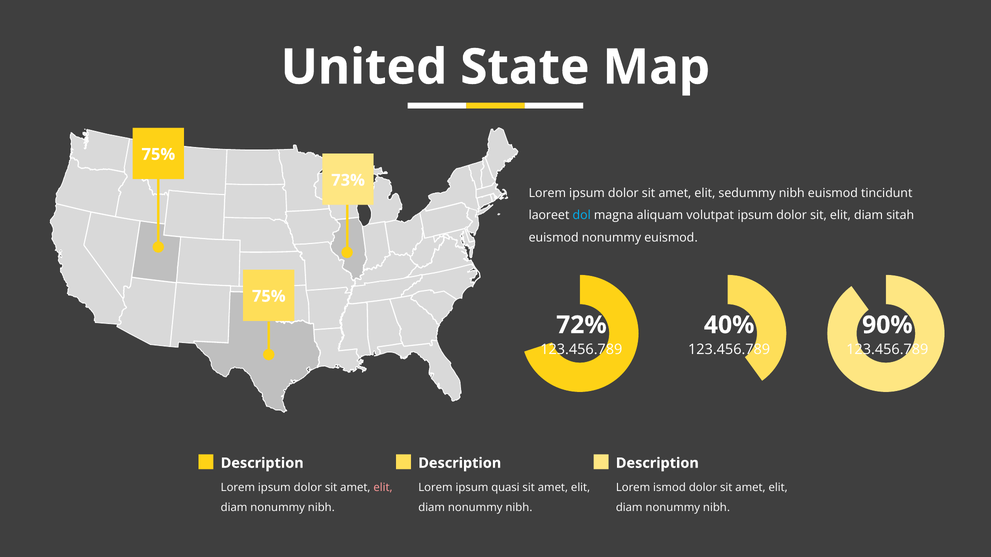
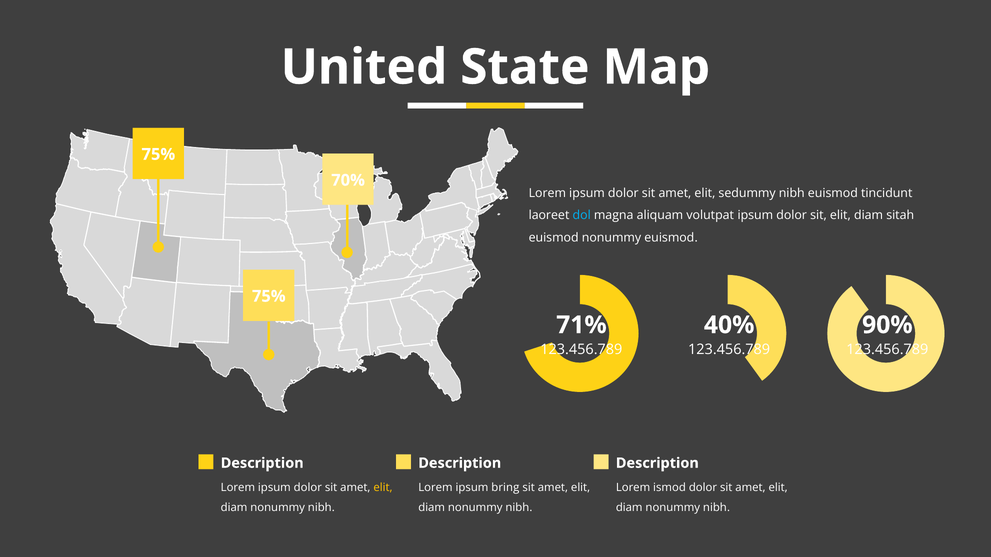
73%: 73% -> 70% (348, 180)
72%: 72% -> 71% (581, 325)
elit colour: pink -> yellow (383, 488)
quasi: quasi -> bring (505, 488)
